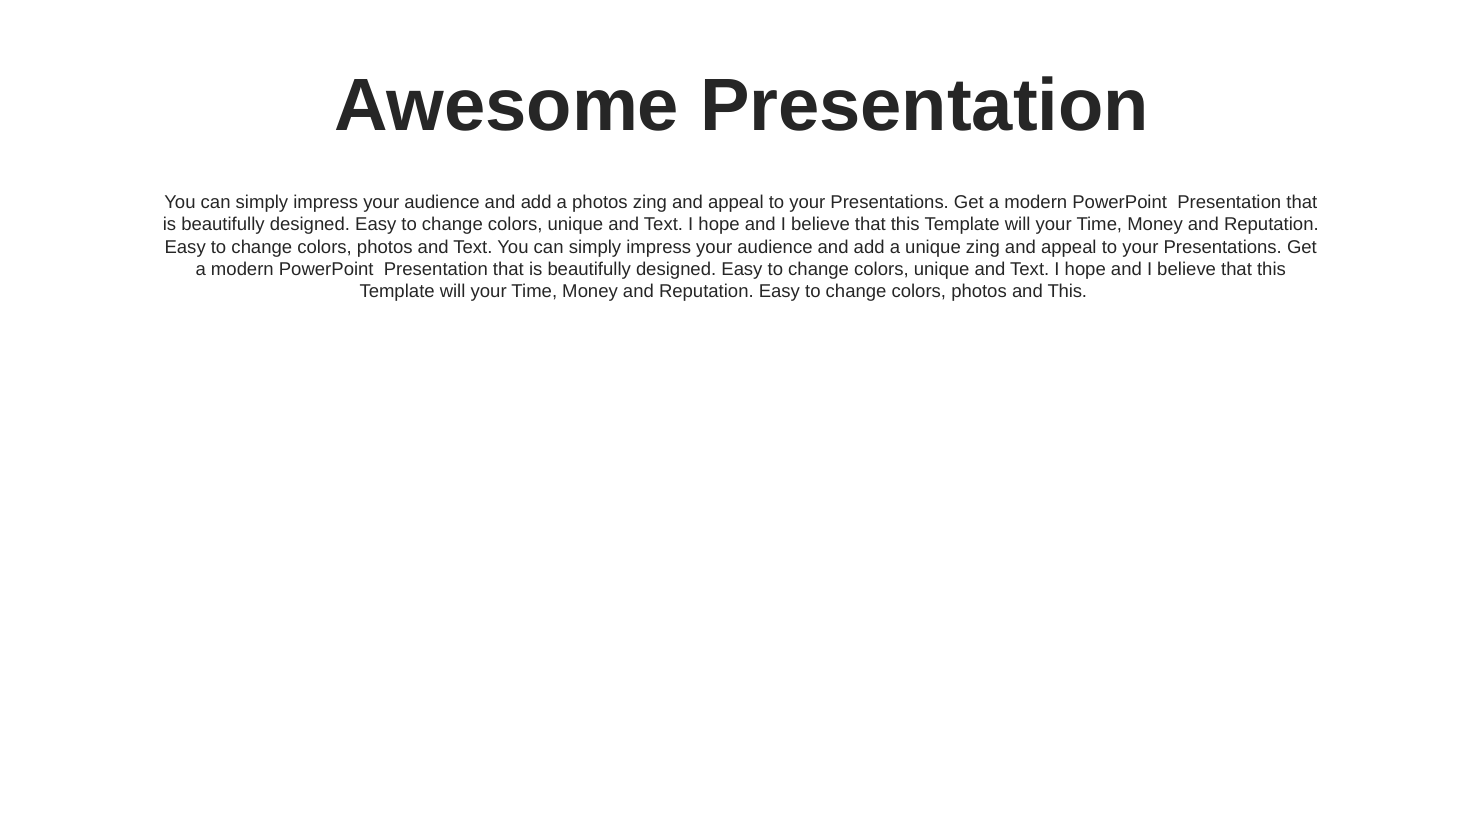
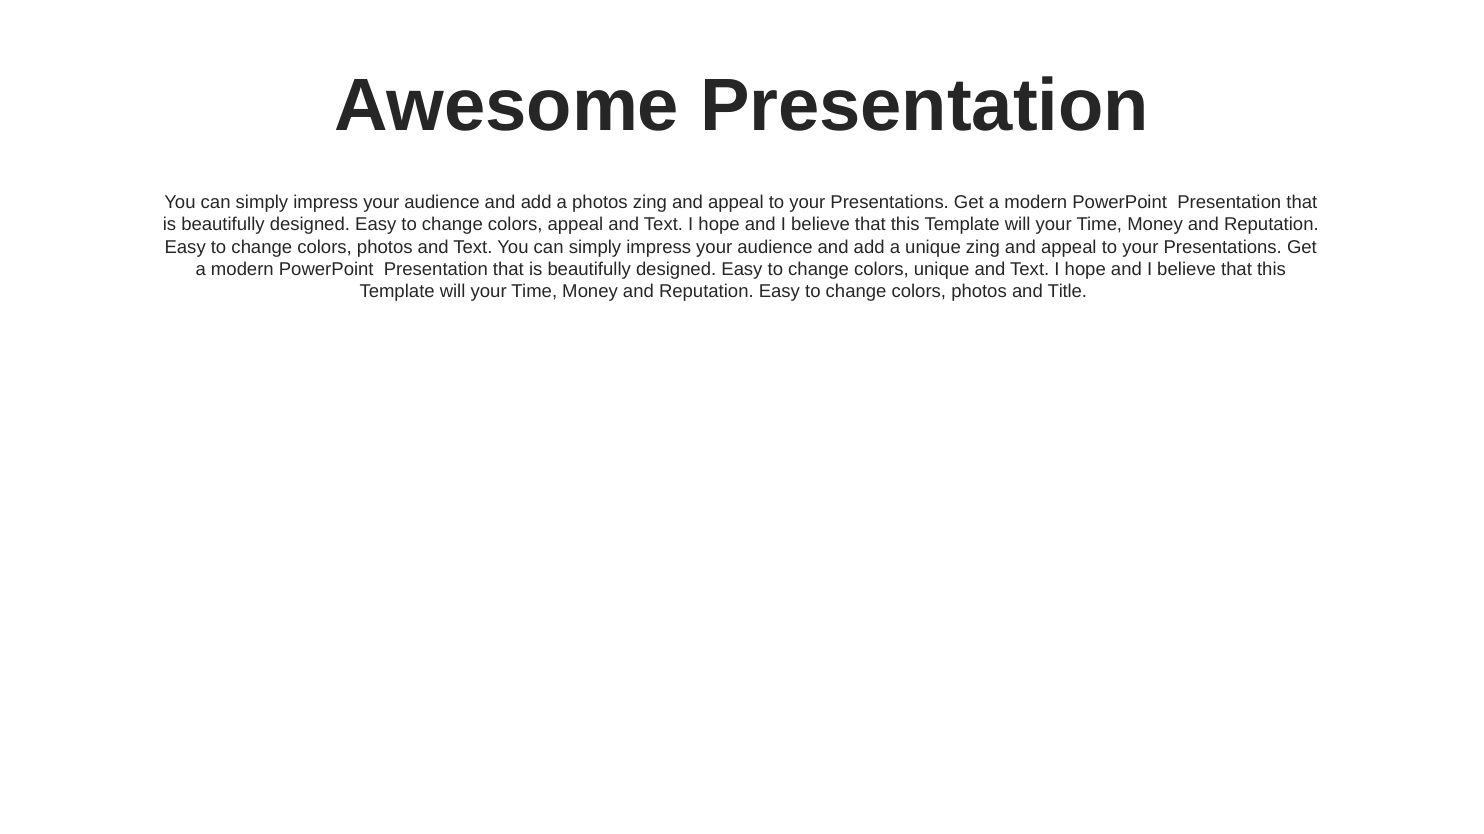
unique: unique -> appeal (575, 225)
and This: This -> Title (1067, 292)
